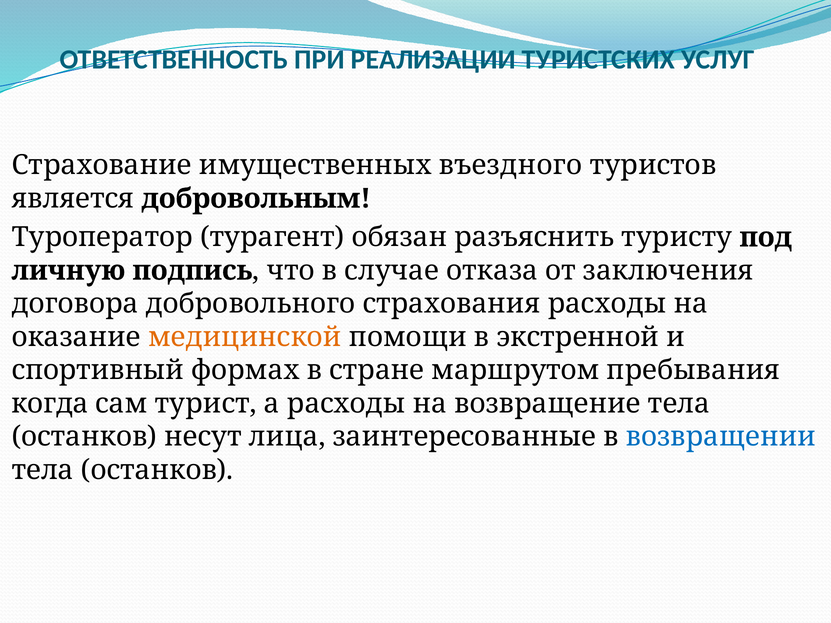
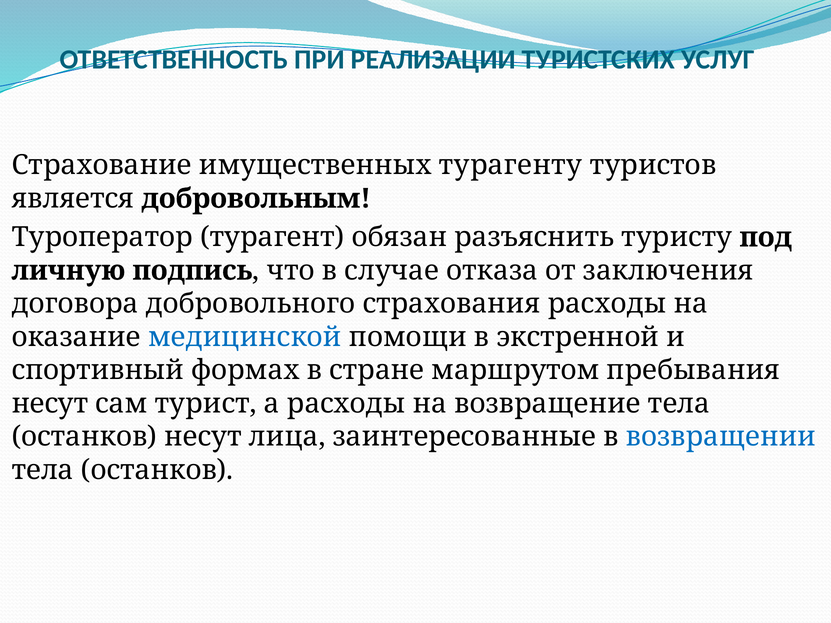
въездного: въездного -> турагенту (511, 165)
медицинской colour: orange -> blue (245, 337)
когда: когда -> несут (50, 404)
